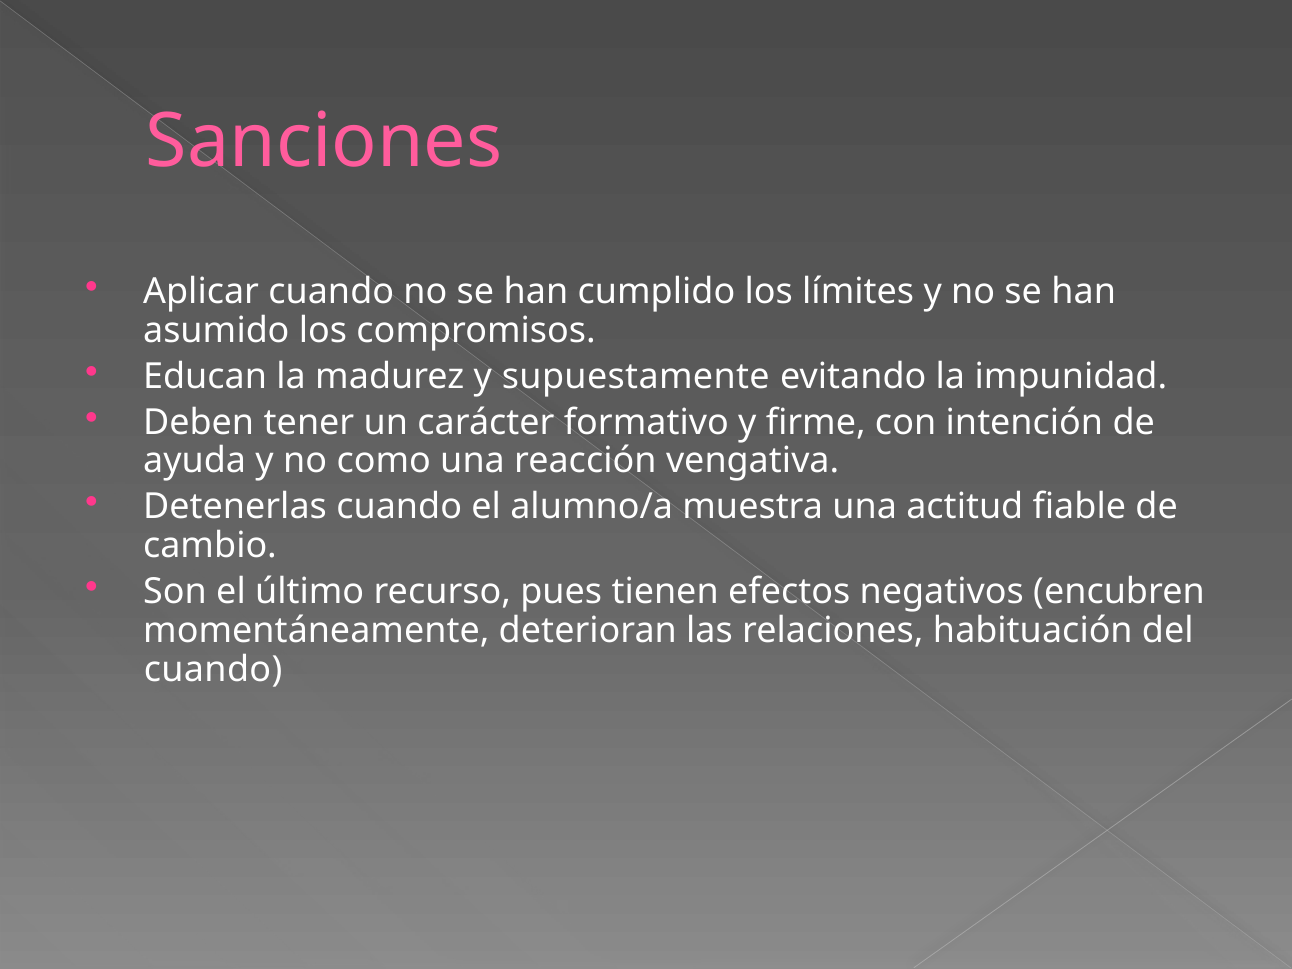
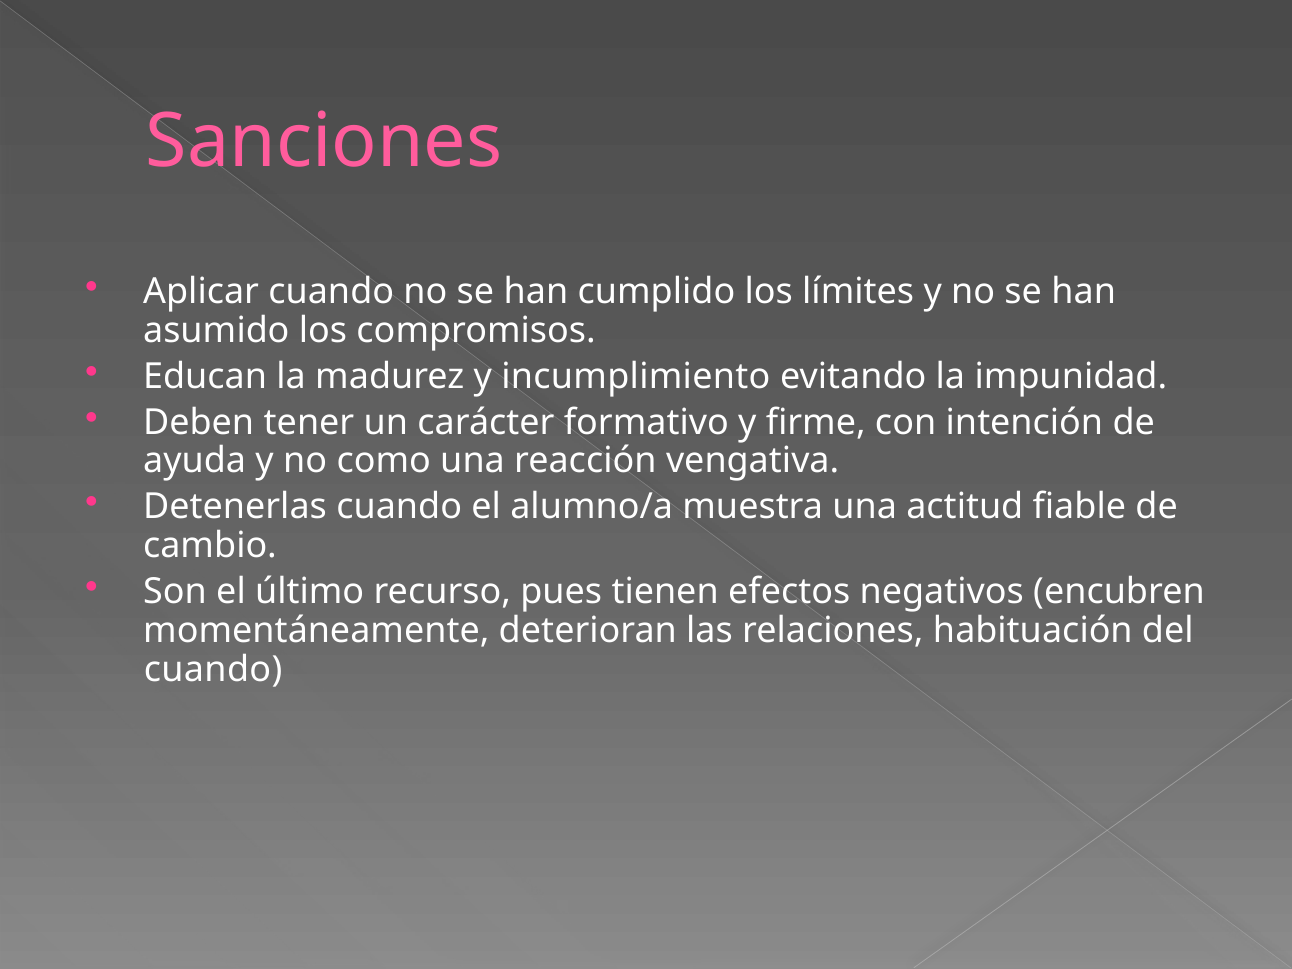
supuestamente: supuestamente -> incumplimiento (636, 376)
